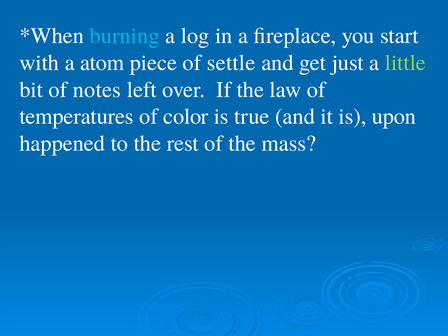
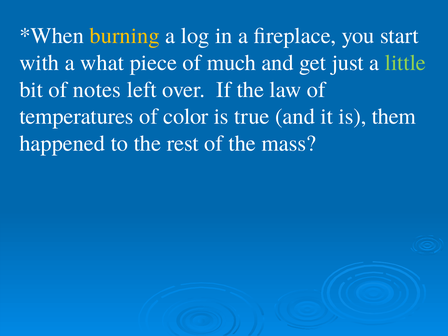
burning colour: light blue -> yellow (125, 36)
atom: atom -> what (102, 63)
settle: settle -> much (231, 63)
upon: upon -> them (394, 116)
